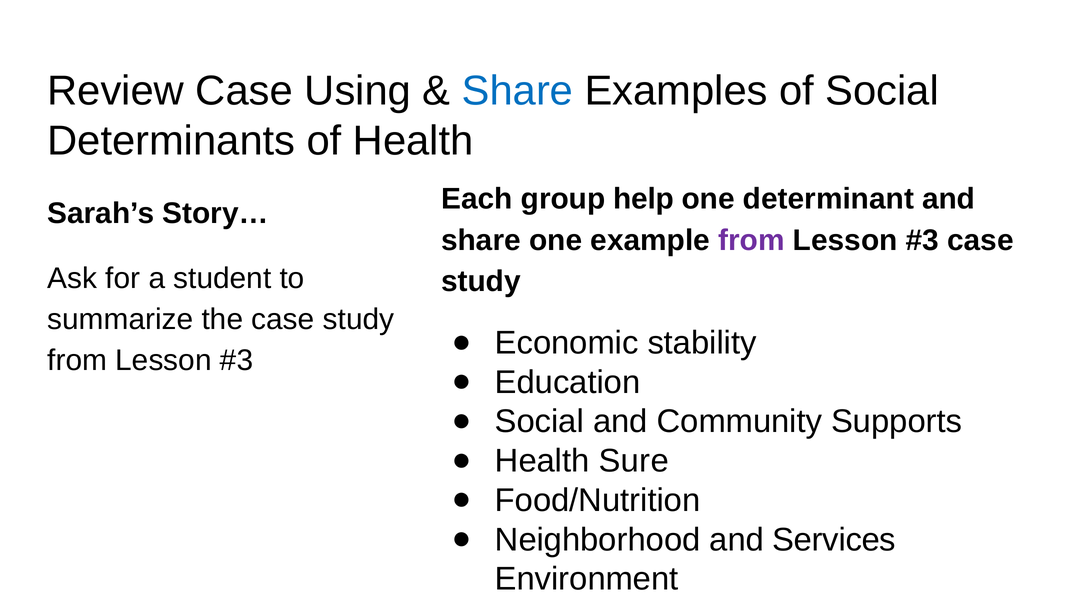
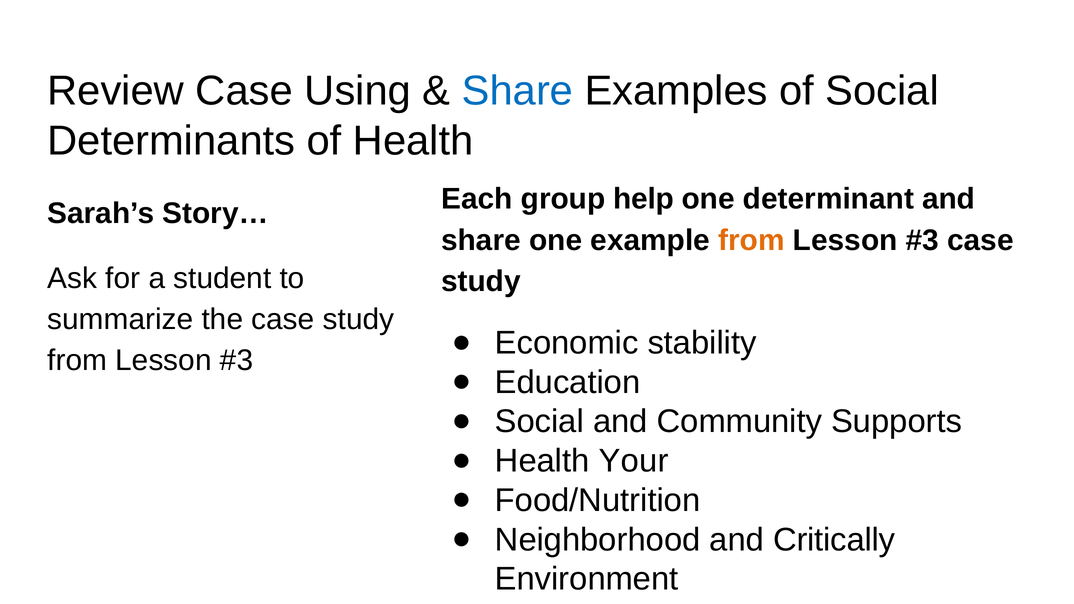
from colour: purple -> orange (751, 240)
Sure: Sure -> Your (634, 461)
Services: Services -> Critically (834, 540)
